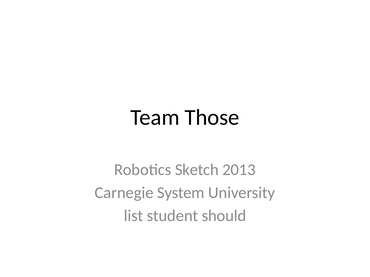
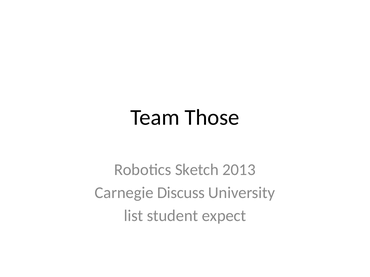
System: System -> Discuss (181, 193)
should: should -> expect (224, 216)
